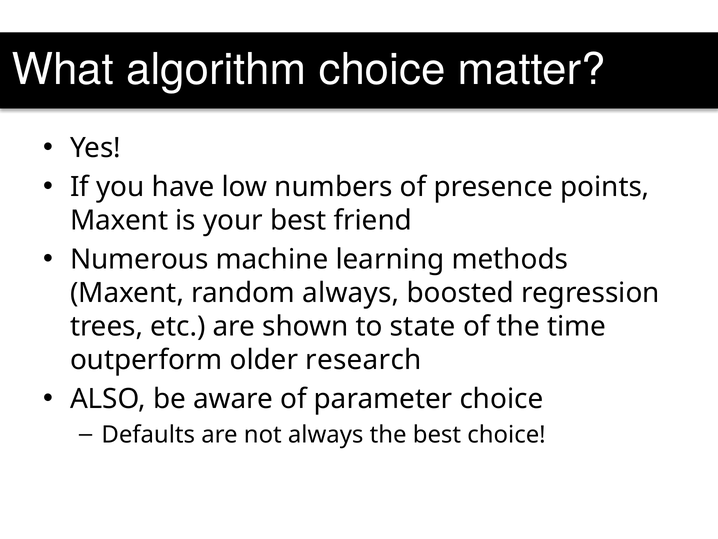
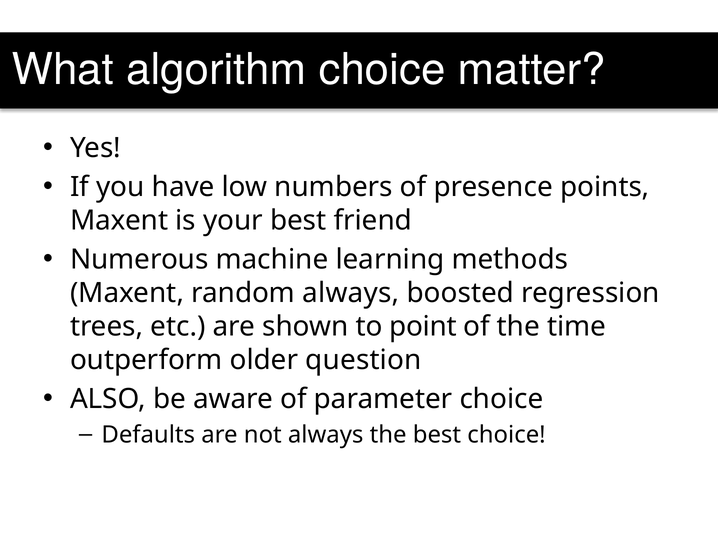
state: state -> point (423, 326)
research: research -> question (364, 360)
